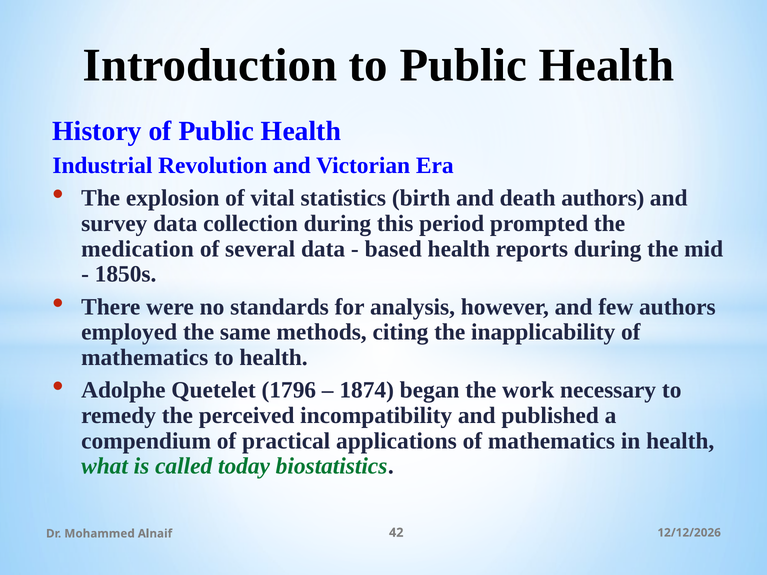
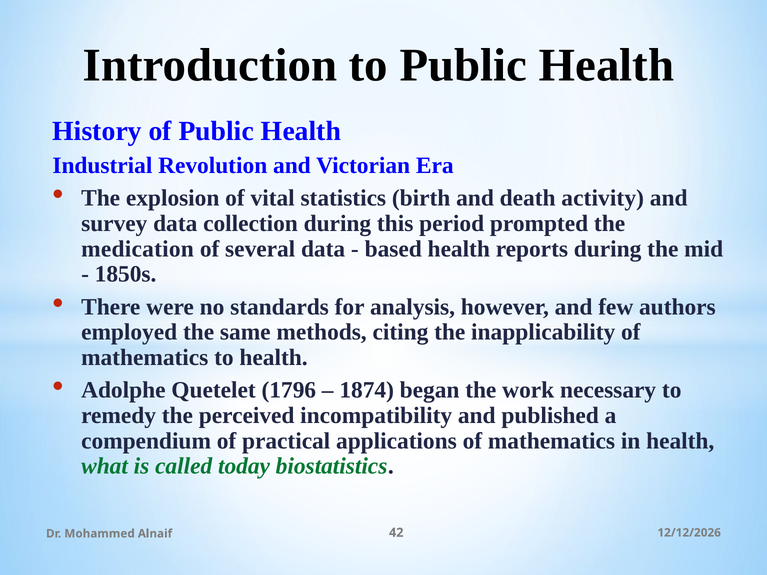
death authors: authors -> activity (603, 198)
